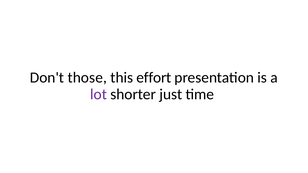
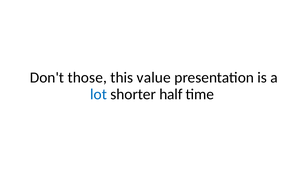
effort: effort -> value (154, 78)
lot colour: purple -> blue (99, 94)
just: just -> half (171, 94)
